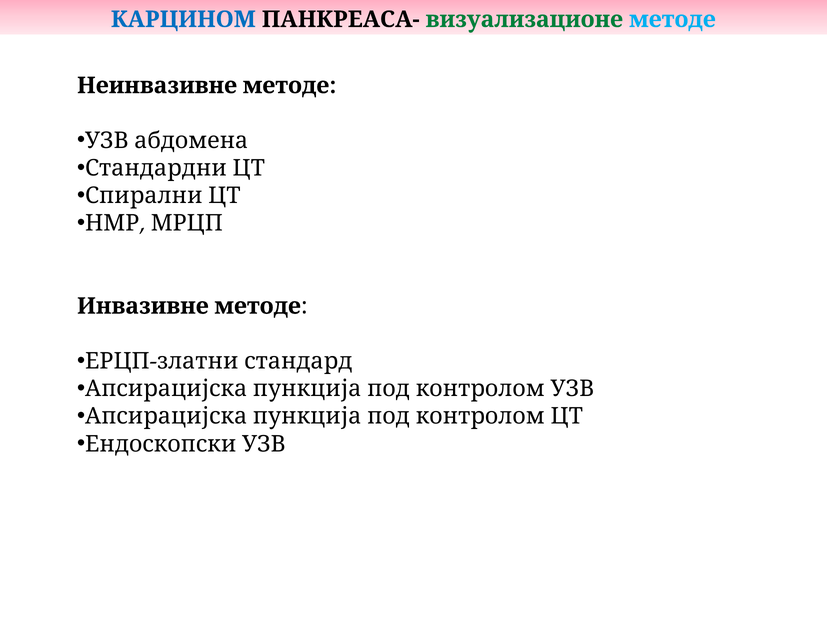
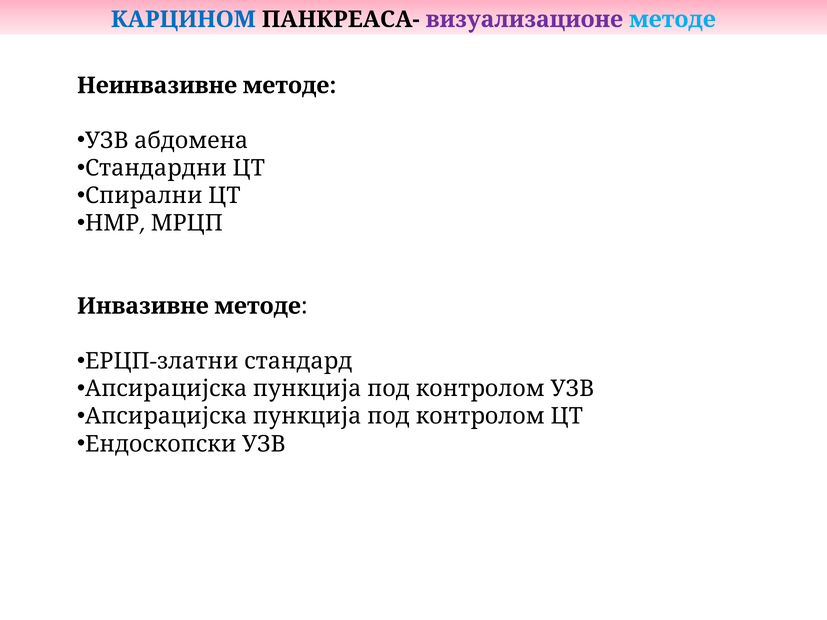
визуализационе colour: green -> purple (524, 19)
